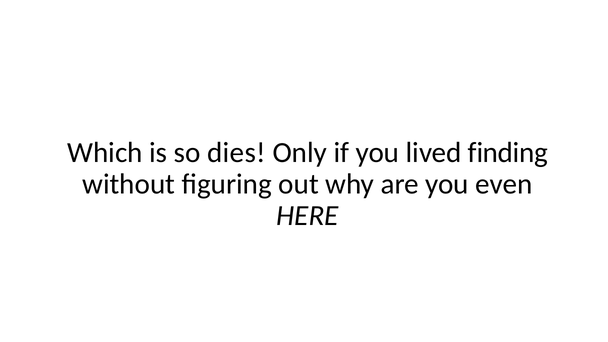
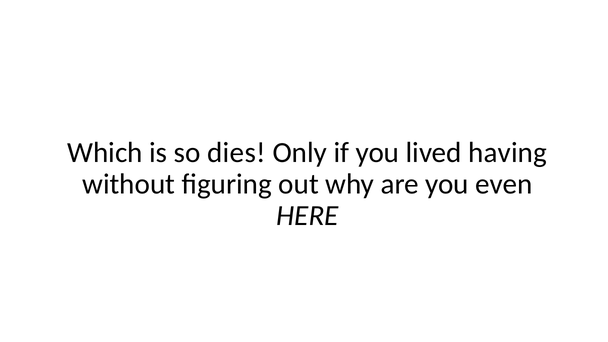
finding: finding -> having (508, 153)
